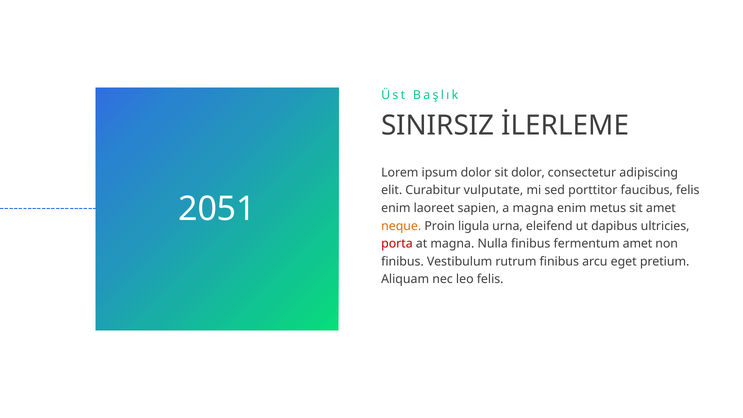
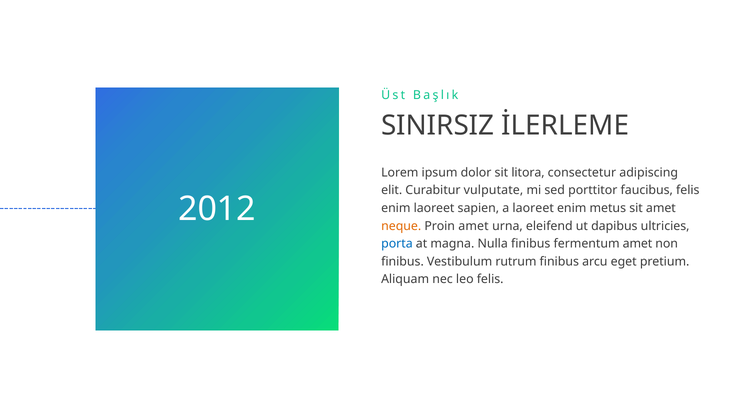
sit dolor: dolor -> litora (528, 172)
2051: 2051 -> 2012 (217, 209)
a magna: magna -> laoreet (533, 208)
Proin ligula: ligula -> amet (474, 226)
porta colour: red -> blue (397, 244)
